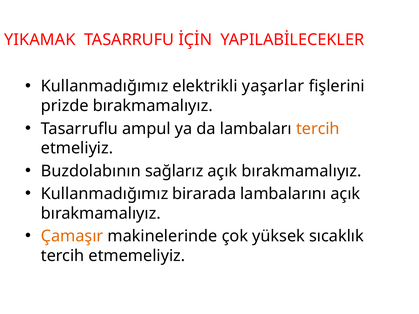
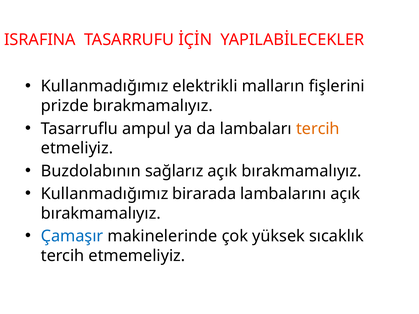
YIKAMAK: YIKAMAK -> ISRAFINA (40, 40)
yaşarlar: yaşarlar -> malların (273, 86)
Çamaşır colour: orange -> blue (72, 236)
